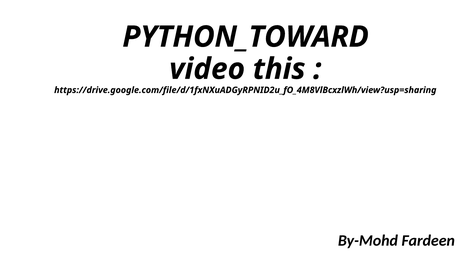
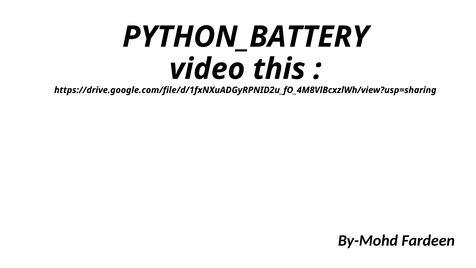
PYTHON_TOWARD: PYTHON_TOWARD -> PYTHON_BATTERY (246, 37)
